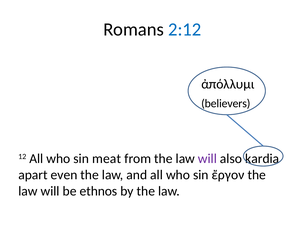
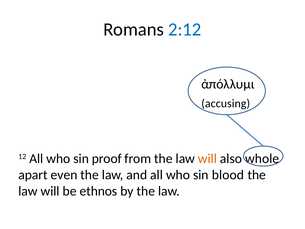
believers: believers -> accusing (226, 103)
meat: meat -> proof (107, 158)
will colour: purple -> orange (207, 158)
kardia: kardia -> whole (262, 158)
ἔργον: ἔργον -> blood (228, 175)
